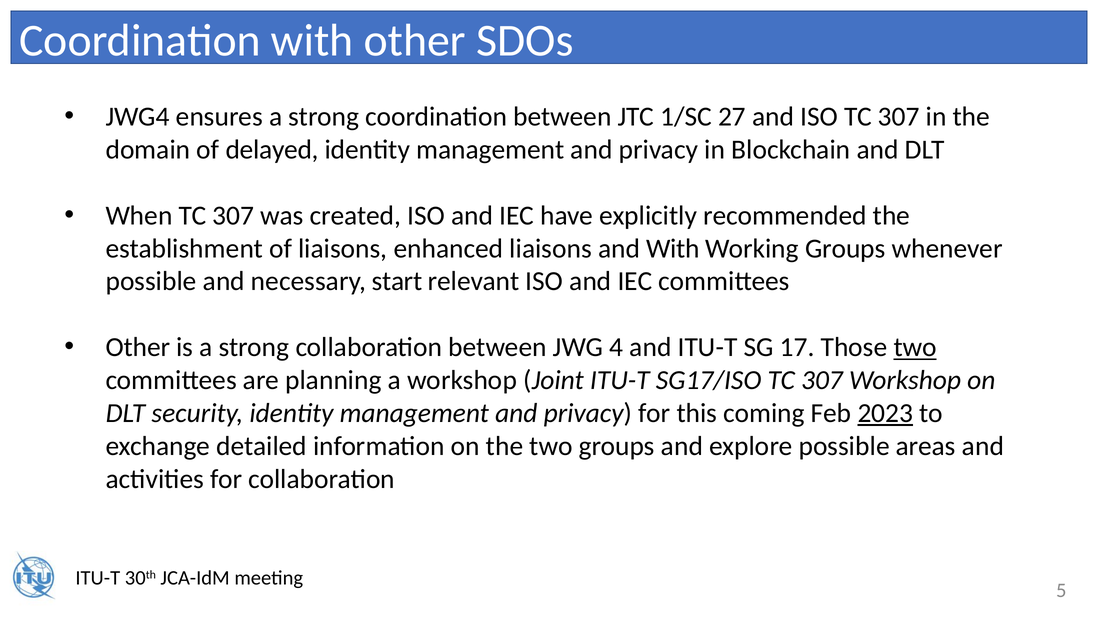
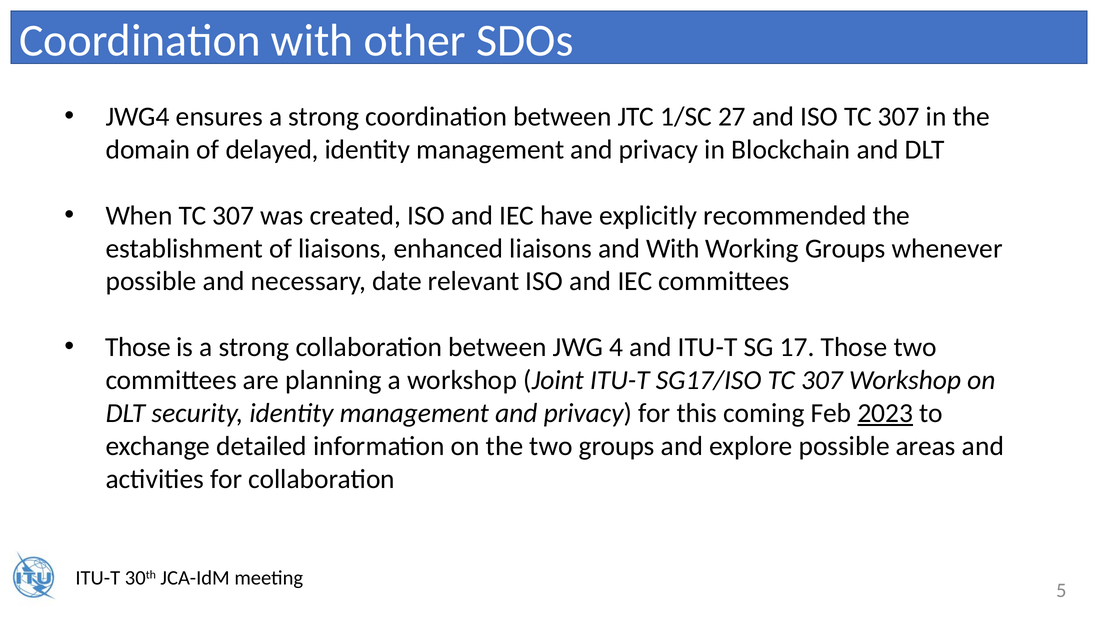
start: start -> date (397, 281)
Other: Other -> Those (138, 347)
two underline: present -> none (915, 347)
